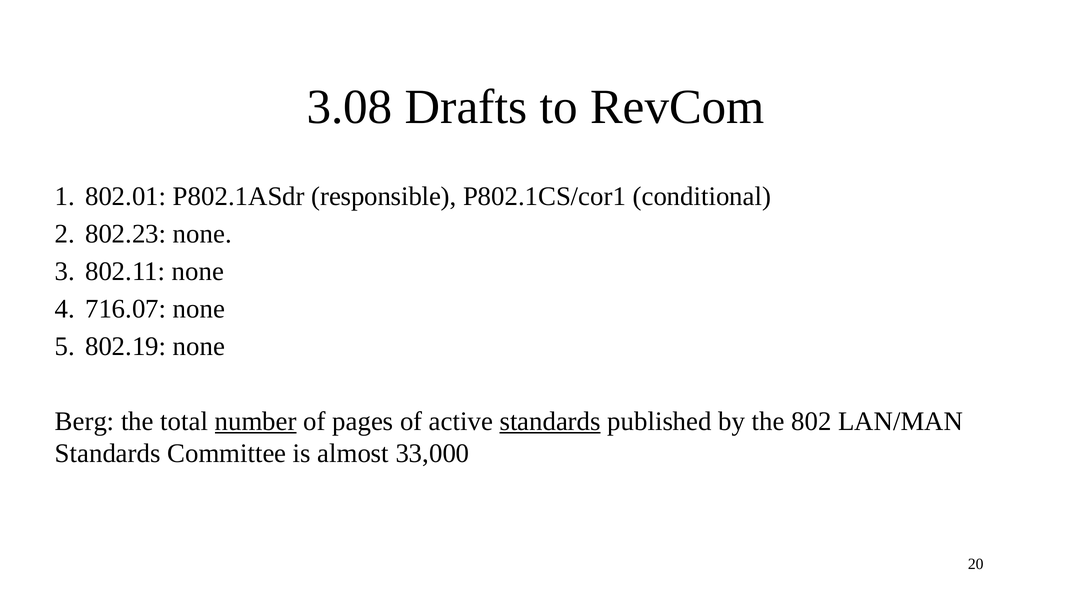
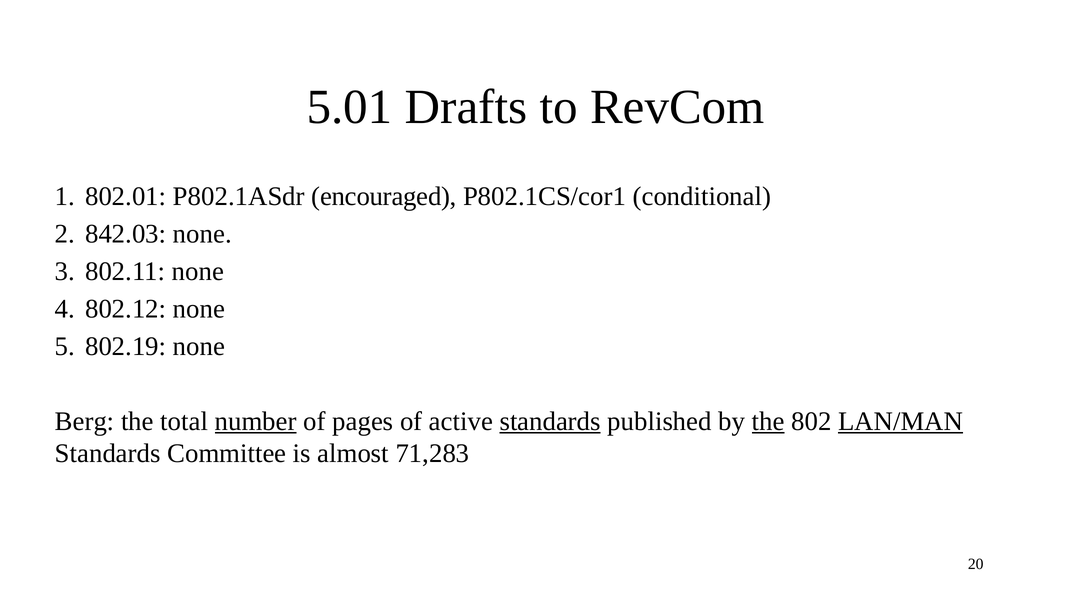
3.08: 3.08 -> 5.01 (349, 107)
responsible: responsible -> encouraged (384, 196)
802.23: 802.23 -> 842.03 (126, 234)
716.07: 716.07 -> 802.12 (126, 309)
the underline: none -> present (768, 421)
LAN/MAN underline: none -> present (901, 421)
33,000: 33,000 -> 71,283 (432, 453)
